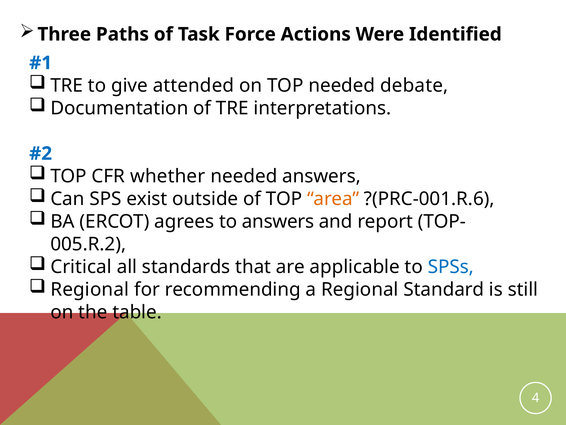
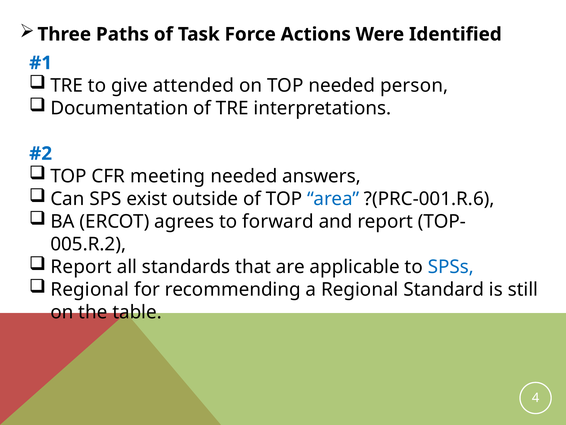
debate: debate -> person (414, 85)
whether: whether -> meeting (168, 176)
area colour: orange -> blue (333, 199)
to answers: answers -> forward (278, 221)
Critical: Critical -> Report (81, 267)
